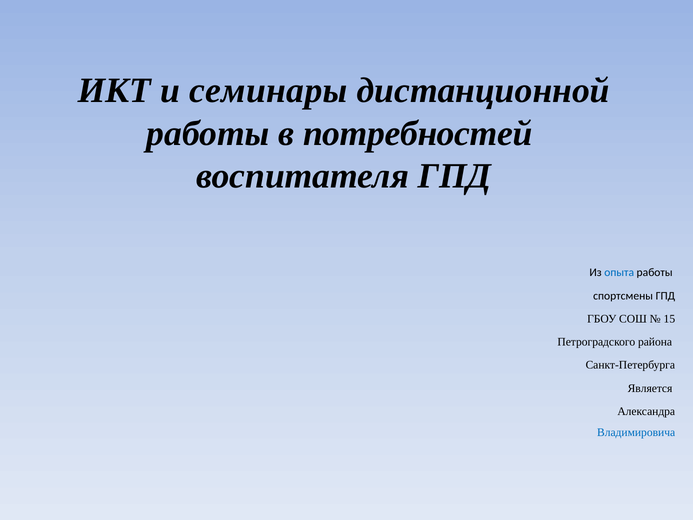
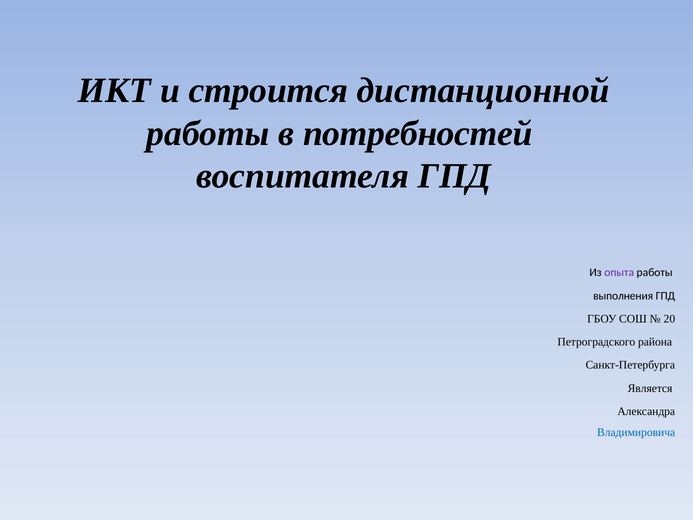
семинары: семинары -> строится (268, 91)
опыта colour: blue -> purple (619, 273)
спортсмены: спортсмены -> выполнения (623, 296)
15: 15 -> 20 (669, 319)
